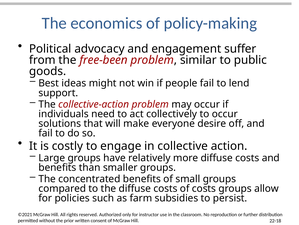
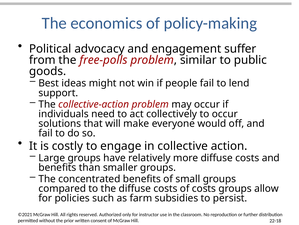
free-been: free-been -> free-polls (104, 60)
desire: desire -> would (212, 123)
